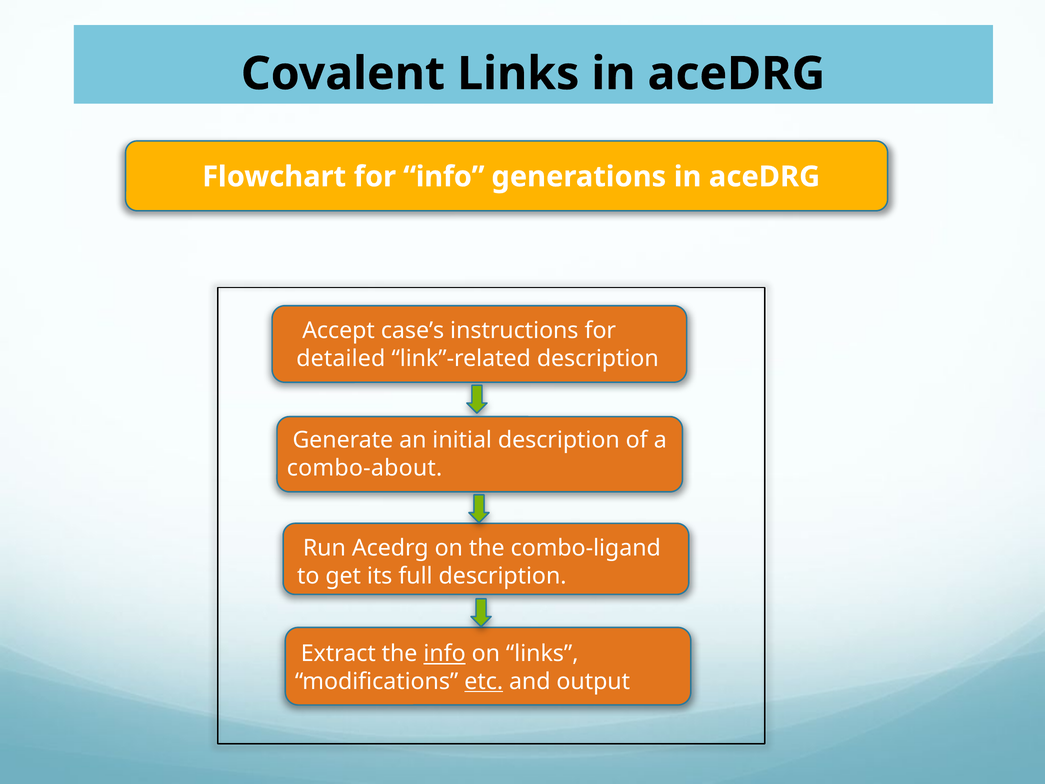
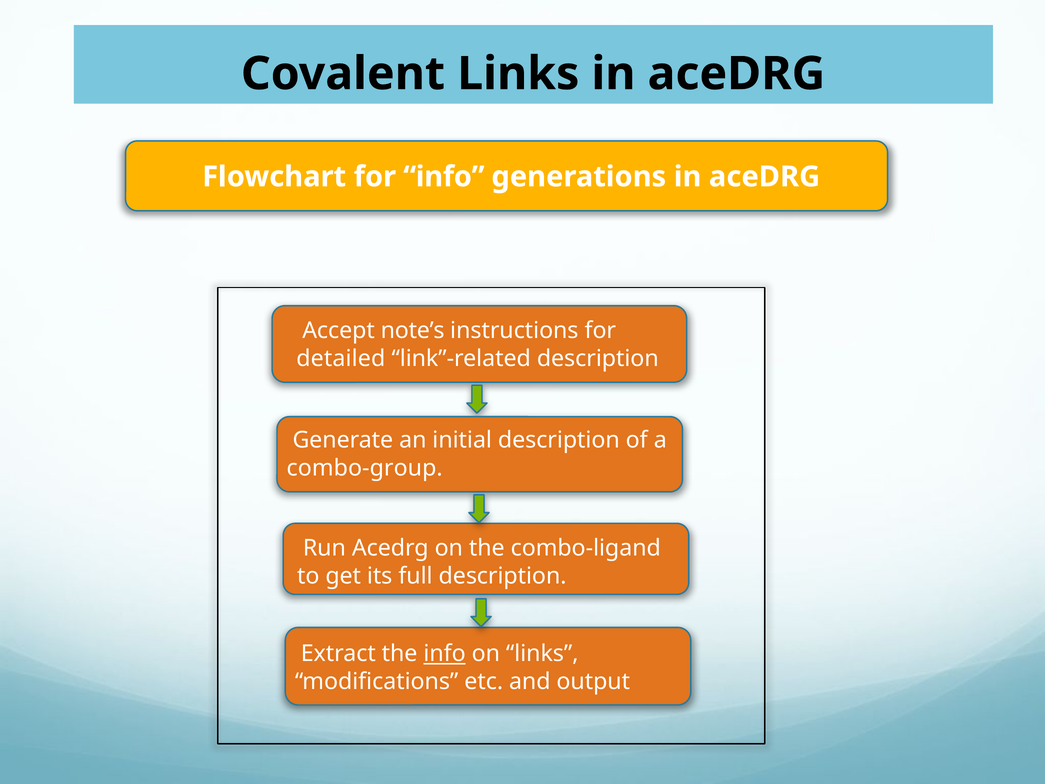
case’s: case’s -> note’s (413, 330)
combo-about: combo-about -> combo-group (365, 468)
etc underline: present -> none (484, 681)
